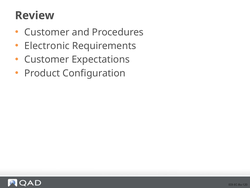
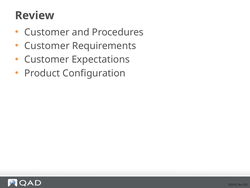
Electronic: Electronic -> Customer (47, 46)
